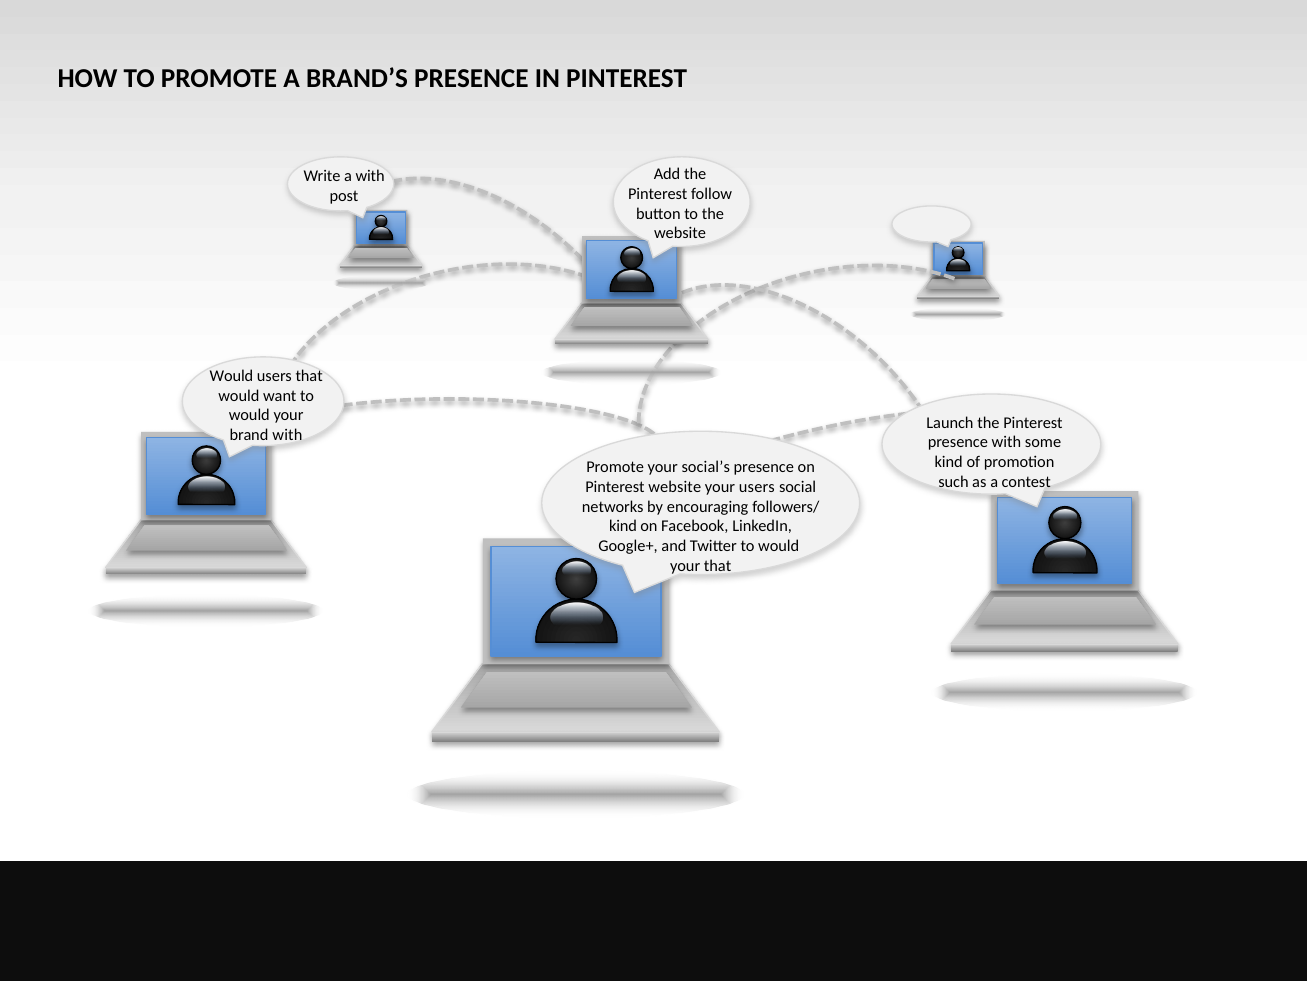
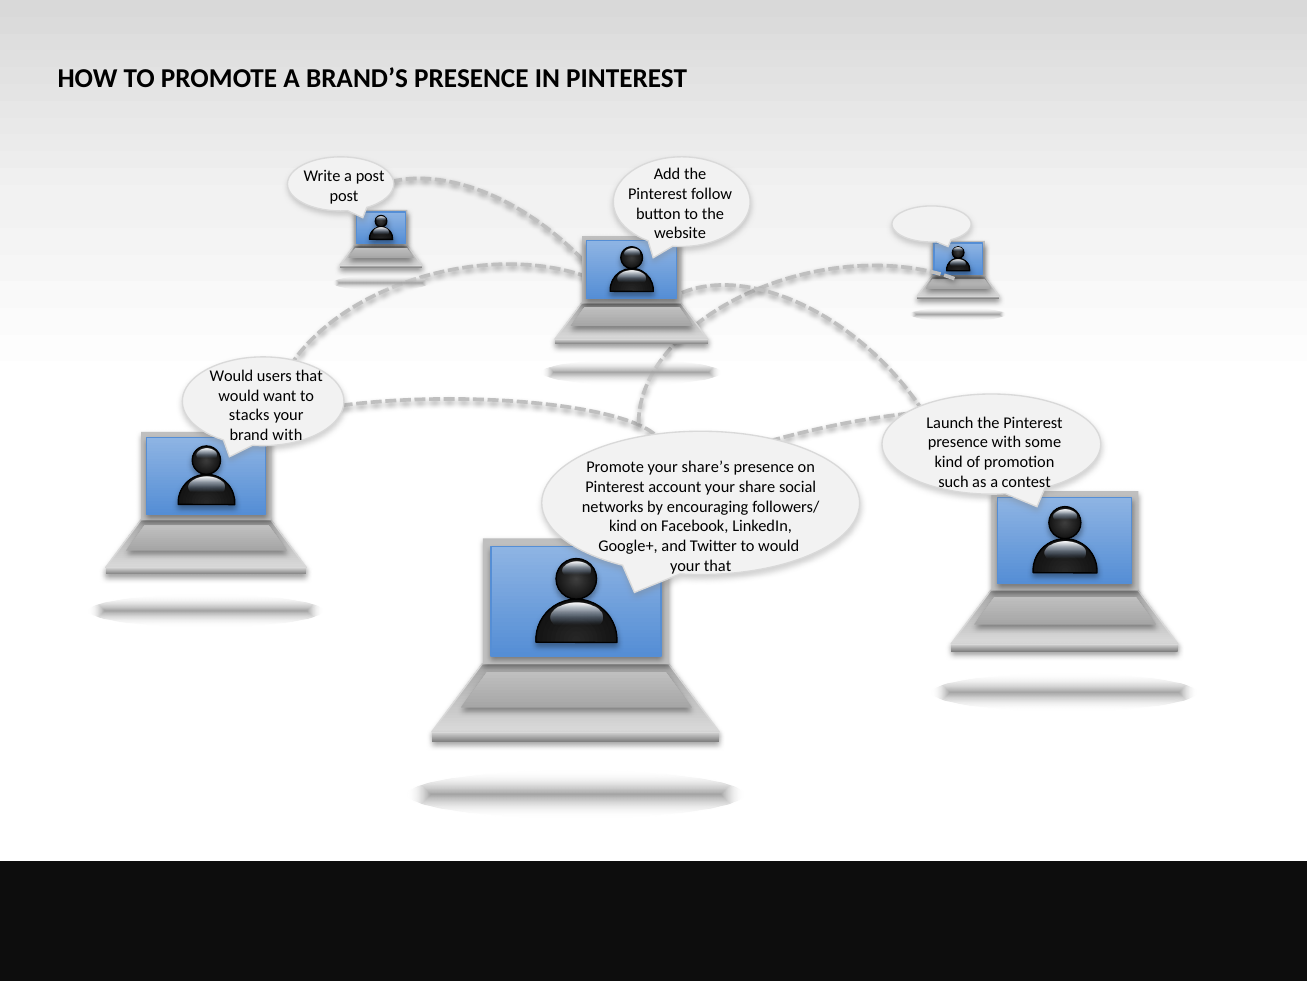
a with: with -> post (370, 176)
would: would -> stacks (249, 415)
social’s: social’s -> share’s (706, 467)
Pinterest website: website -> account (675, 487)
your users: users -> share (757, 487)
